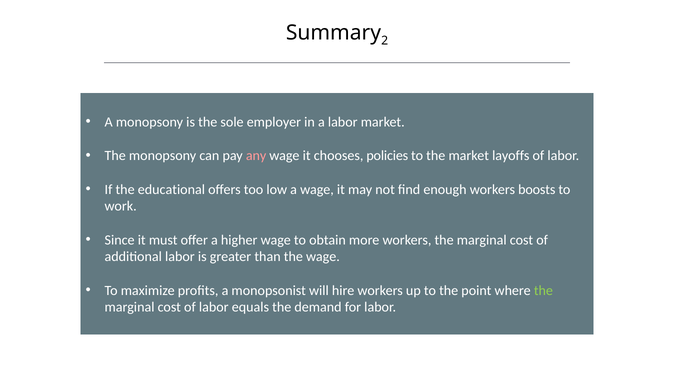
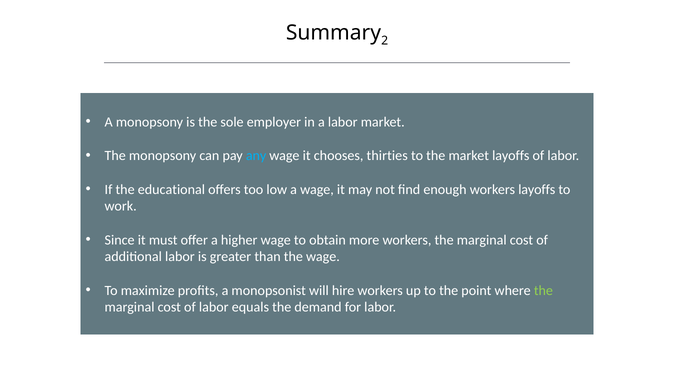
any colour: pink -> light blue (256, 156)
policies: policies -> thirties (387, 156)
workers boosts: boosts -> layoffs (537, 189)
